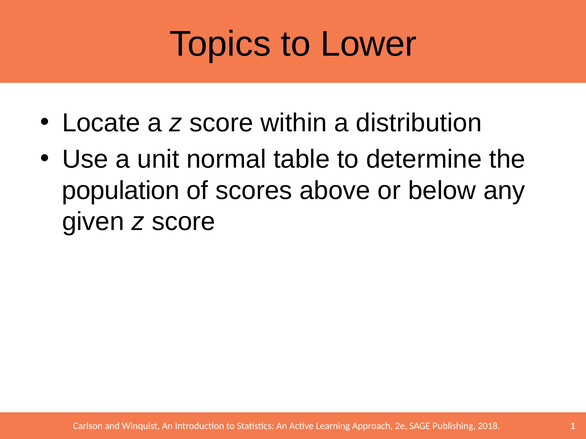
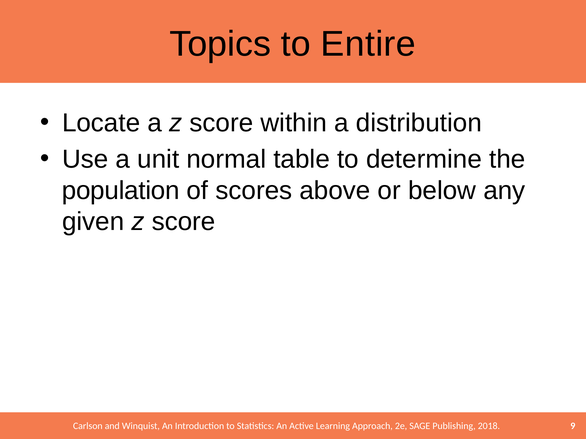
Lower: Lower -> Entire (368, 44)
1: 1 -> 9 (573, 426)
